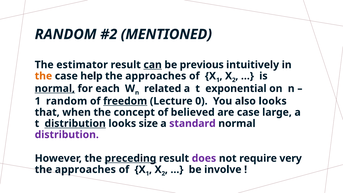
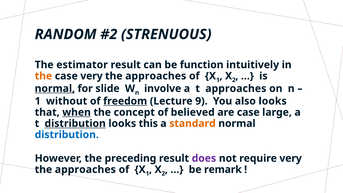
MENTIONED: MENTIONED -> STRENUOUS (166, 34)
can underline: present -> none (153, 65)
previous: previous -> function (202, 65)
case help: help -> very (91, 76)
each: each -> slide (108, 89)
related: related -> involve (163, 89)
t exponential: exponential -> approaches (236, 89)
1 random: random -> without (67, 101)
0: 0 -> 9 (201, 101)
when underline: none -> present (77, 112)
size: size -> this (148, 123)
standard colour: purple -> orange (192, 123)
distribution colour: purple -> blue (67, 135)
preceding underline: present -> none (130, 158)
involve: involve -> remark (223, 169)
